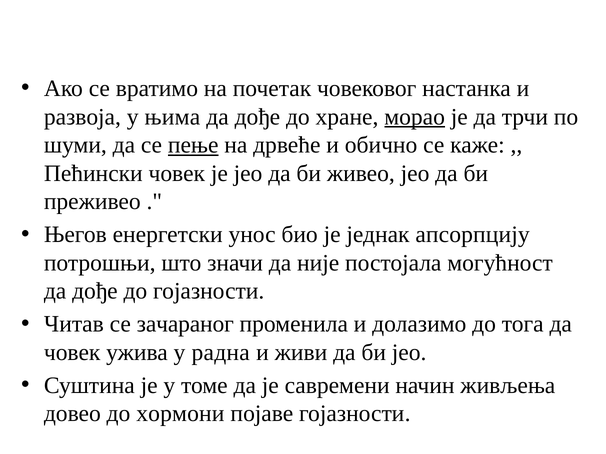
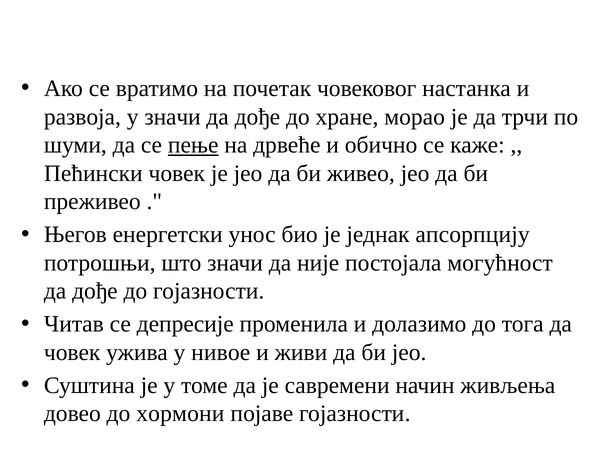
у њима: њима -> значи (173, 117)
морао underline: present -> none (415, 117)
зачараног: зачараног -> депресије (185, 324)
радна: радна -> нивое (221, 353)
